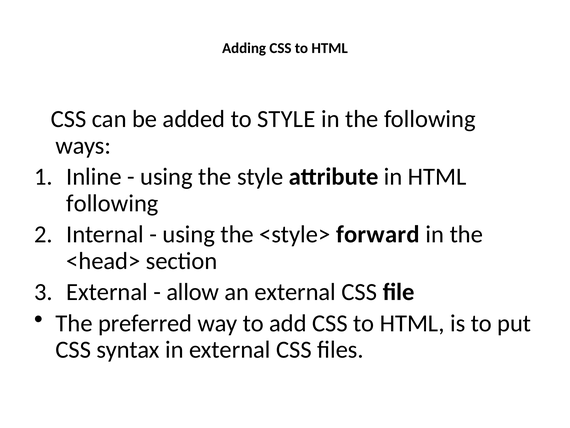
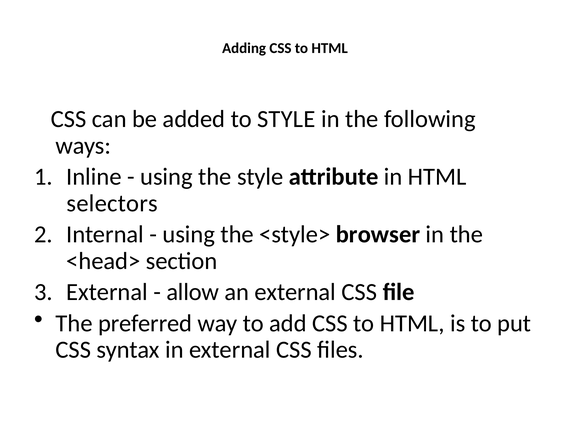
following: following -> selectors (112, 203)
forward: forward -> browser (378, 234)
